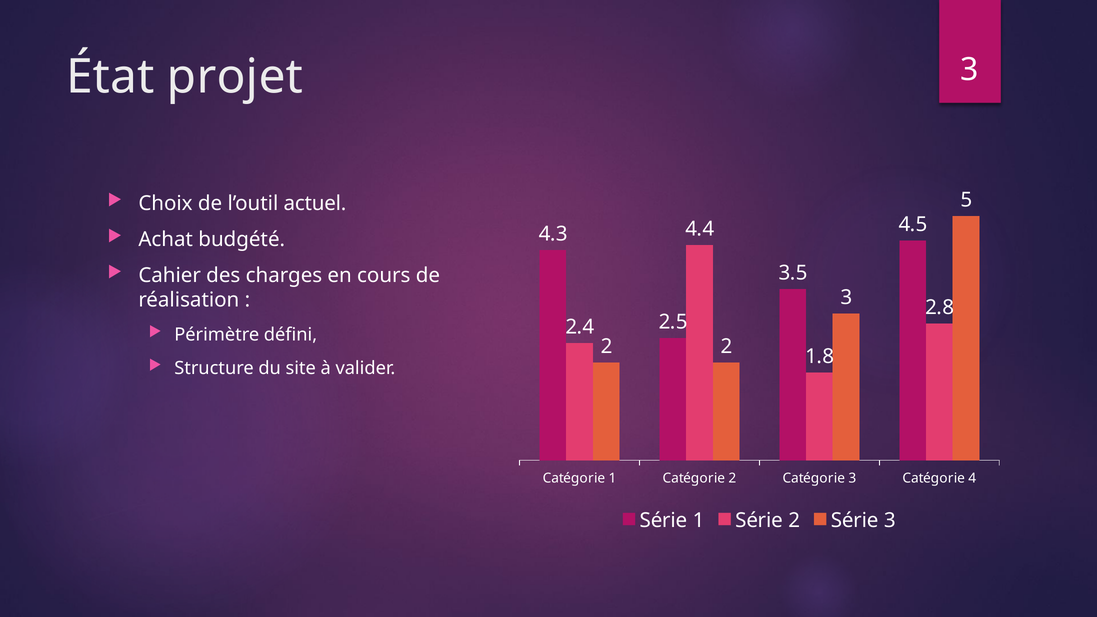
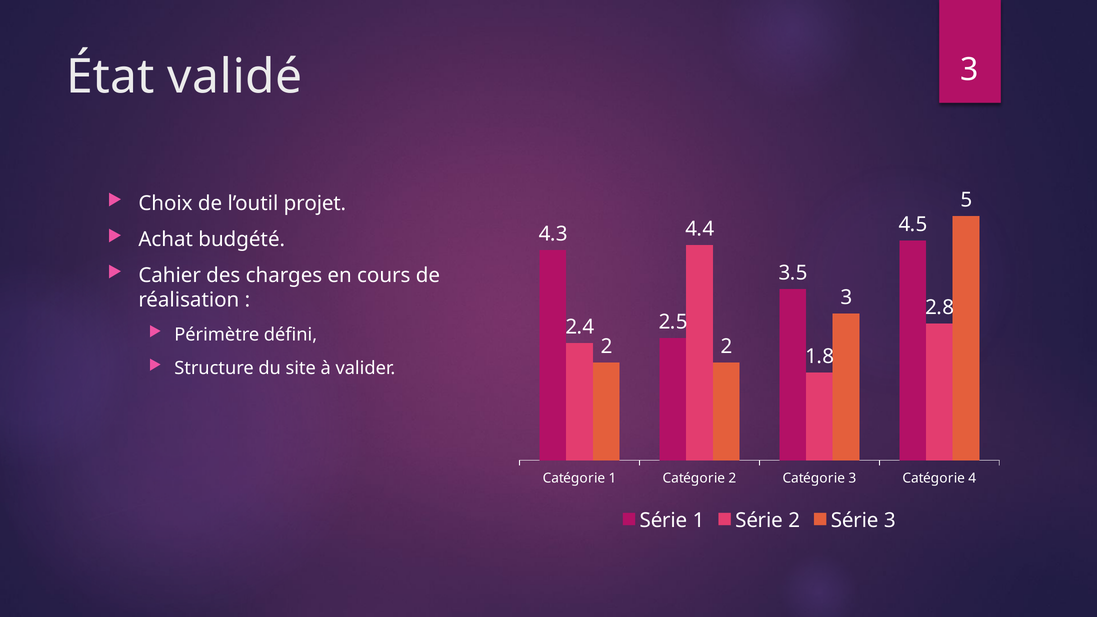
projet: projet -> validé (235, 77)
actuel: actuel -> projet (315, 203)
